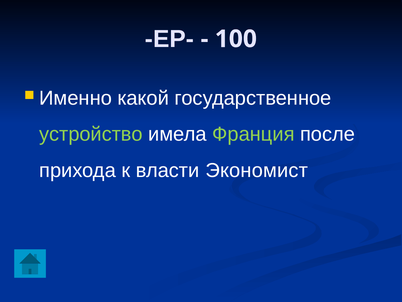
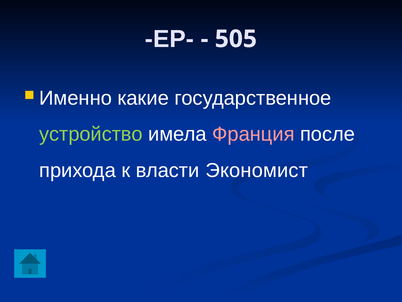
100: 100 -> 505 (236, 39)
какой: какой -> какие (143, 98)
Франция colour: light green -> pink (253, 134)
